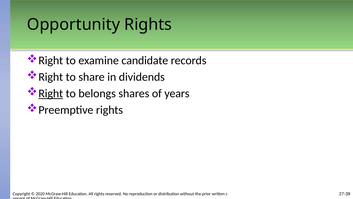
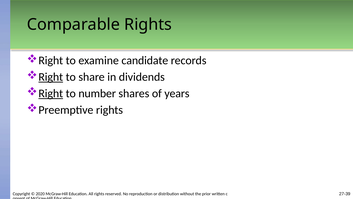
Opportunity: Opportunity -> Comparable (73, 24)
Right underline: none -> present (51, 77)
belongs: belongs -> number (97, 93)
